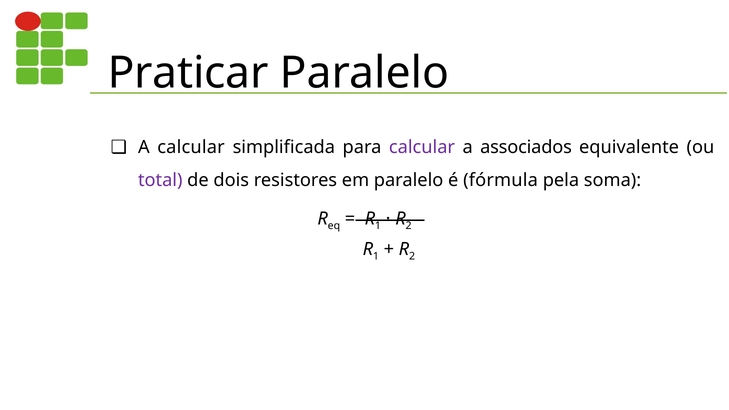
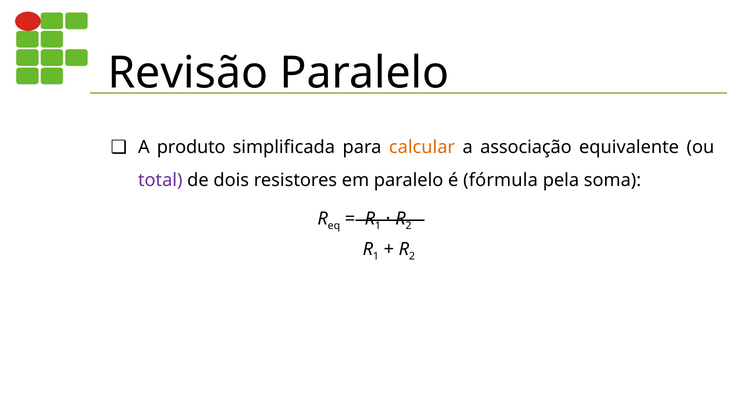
Praticar: Praticar -> Revisão (188, 73)
A calcular: calcular -> produto (191, 147)
calcular colour: purple -> orange (422, 147)
associados: associados -> associação (526, 147)
